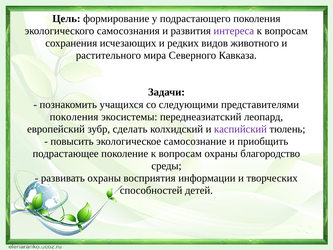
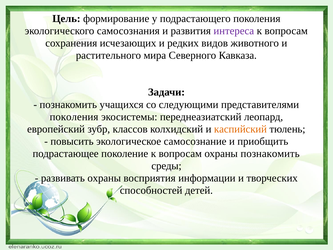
сделать: сделать -> классов (130, 129)
каспийский colour: purple -> orange (240, 129)
охраны благородство: благородство -> познакомить (270, 153)
